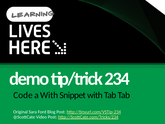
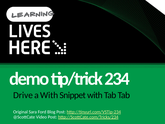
Code: Code -> Drive (23, 95)
